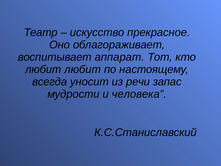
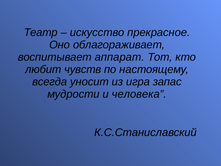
любит любит: любит -> чувств (83, 69)
речи: речи -> игра (138, 82)
